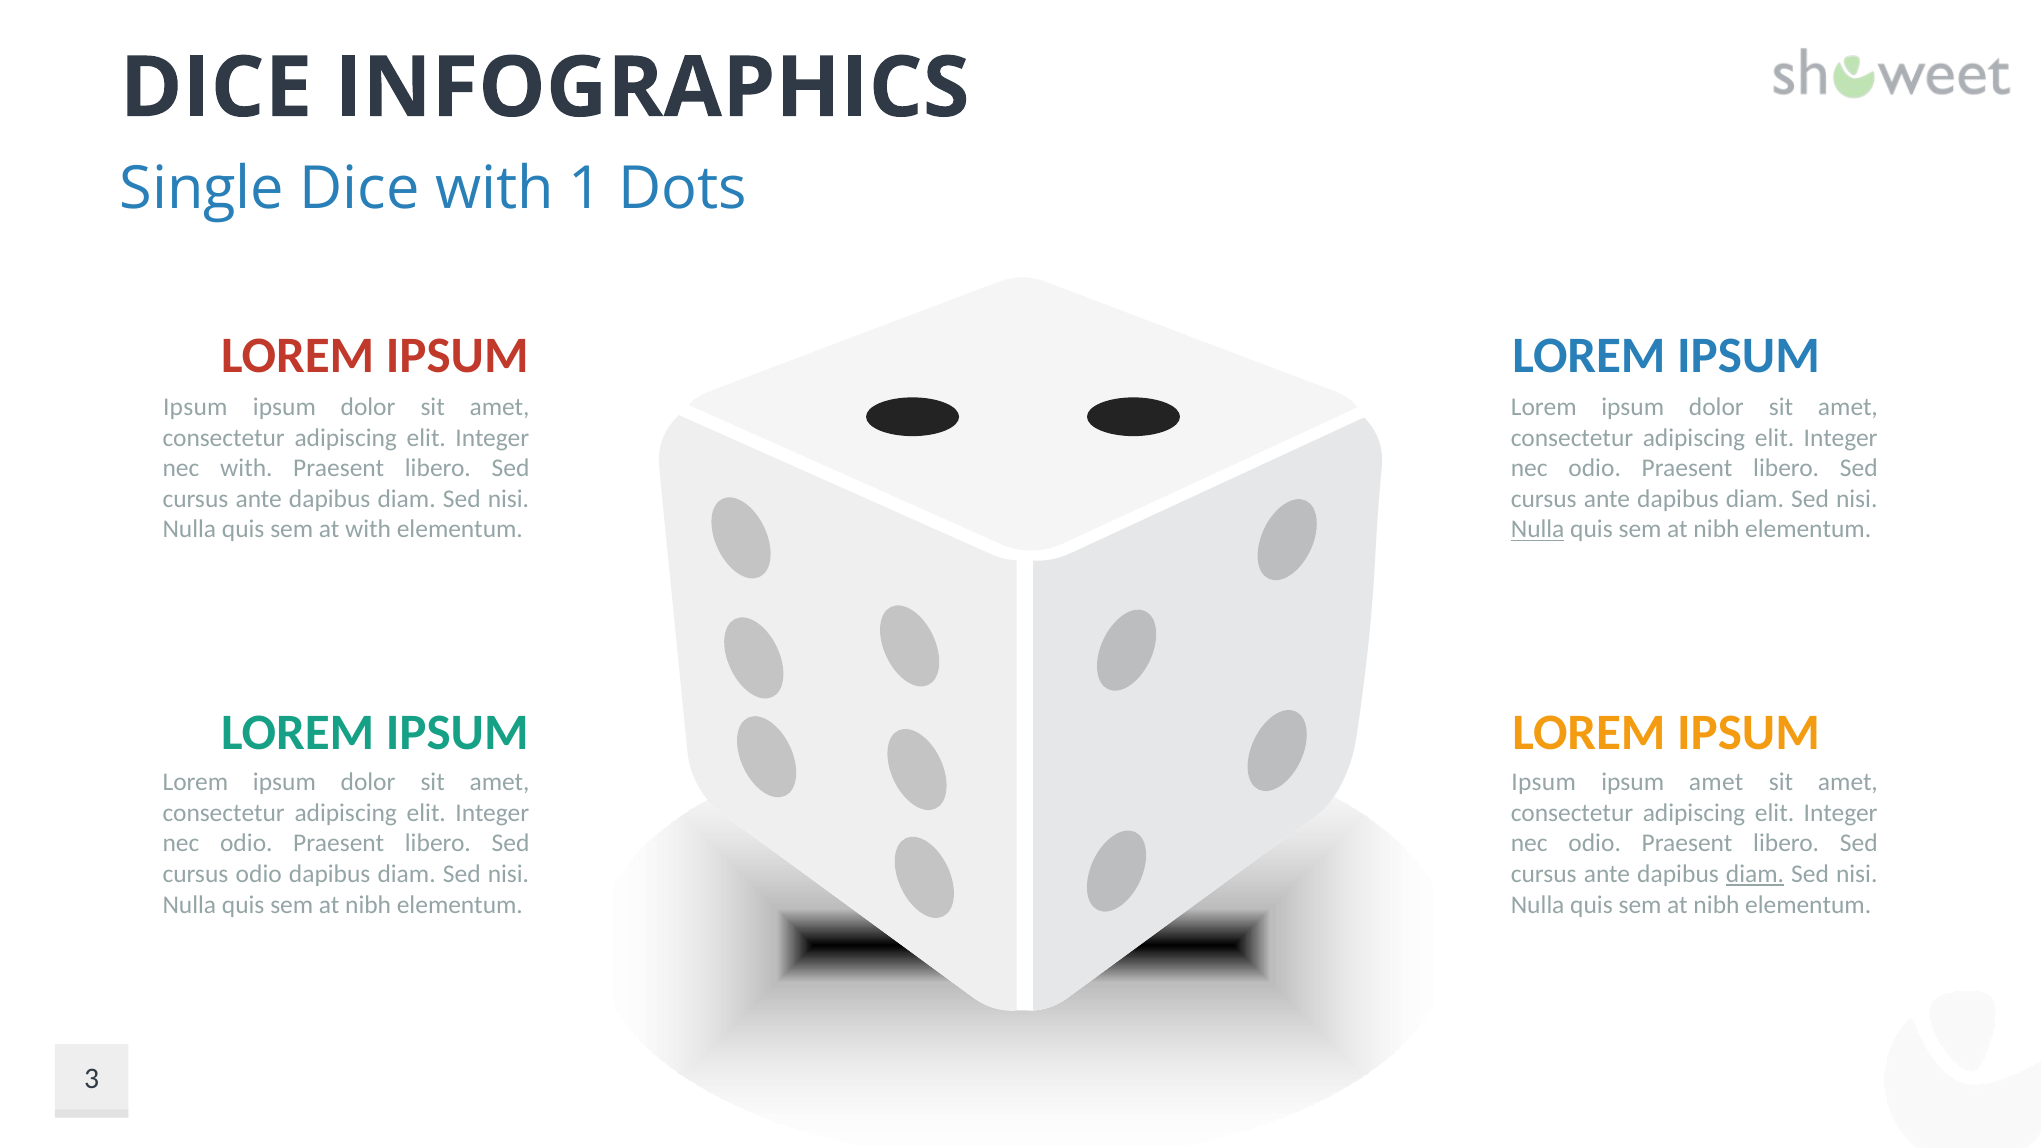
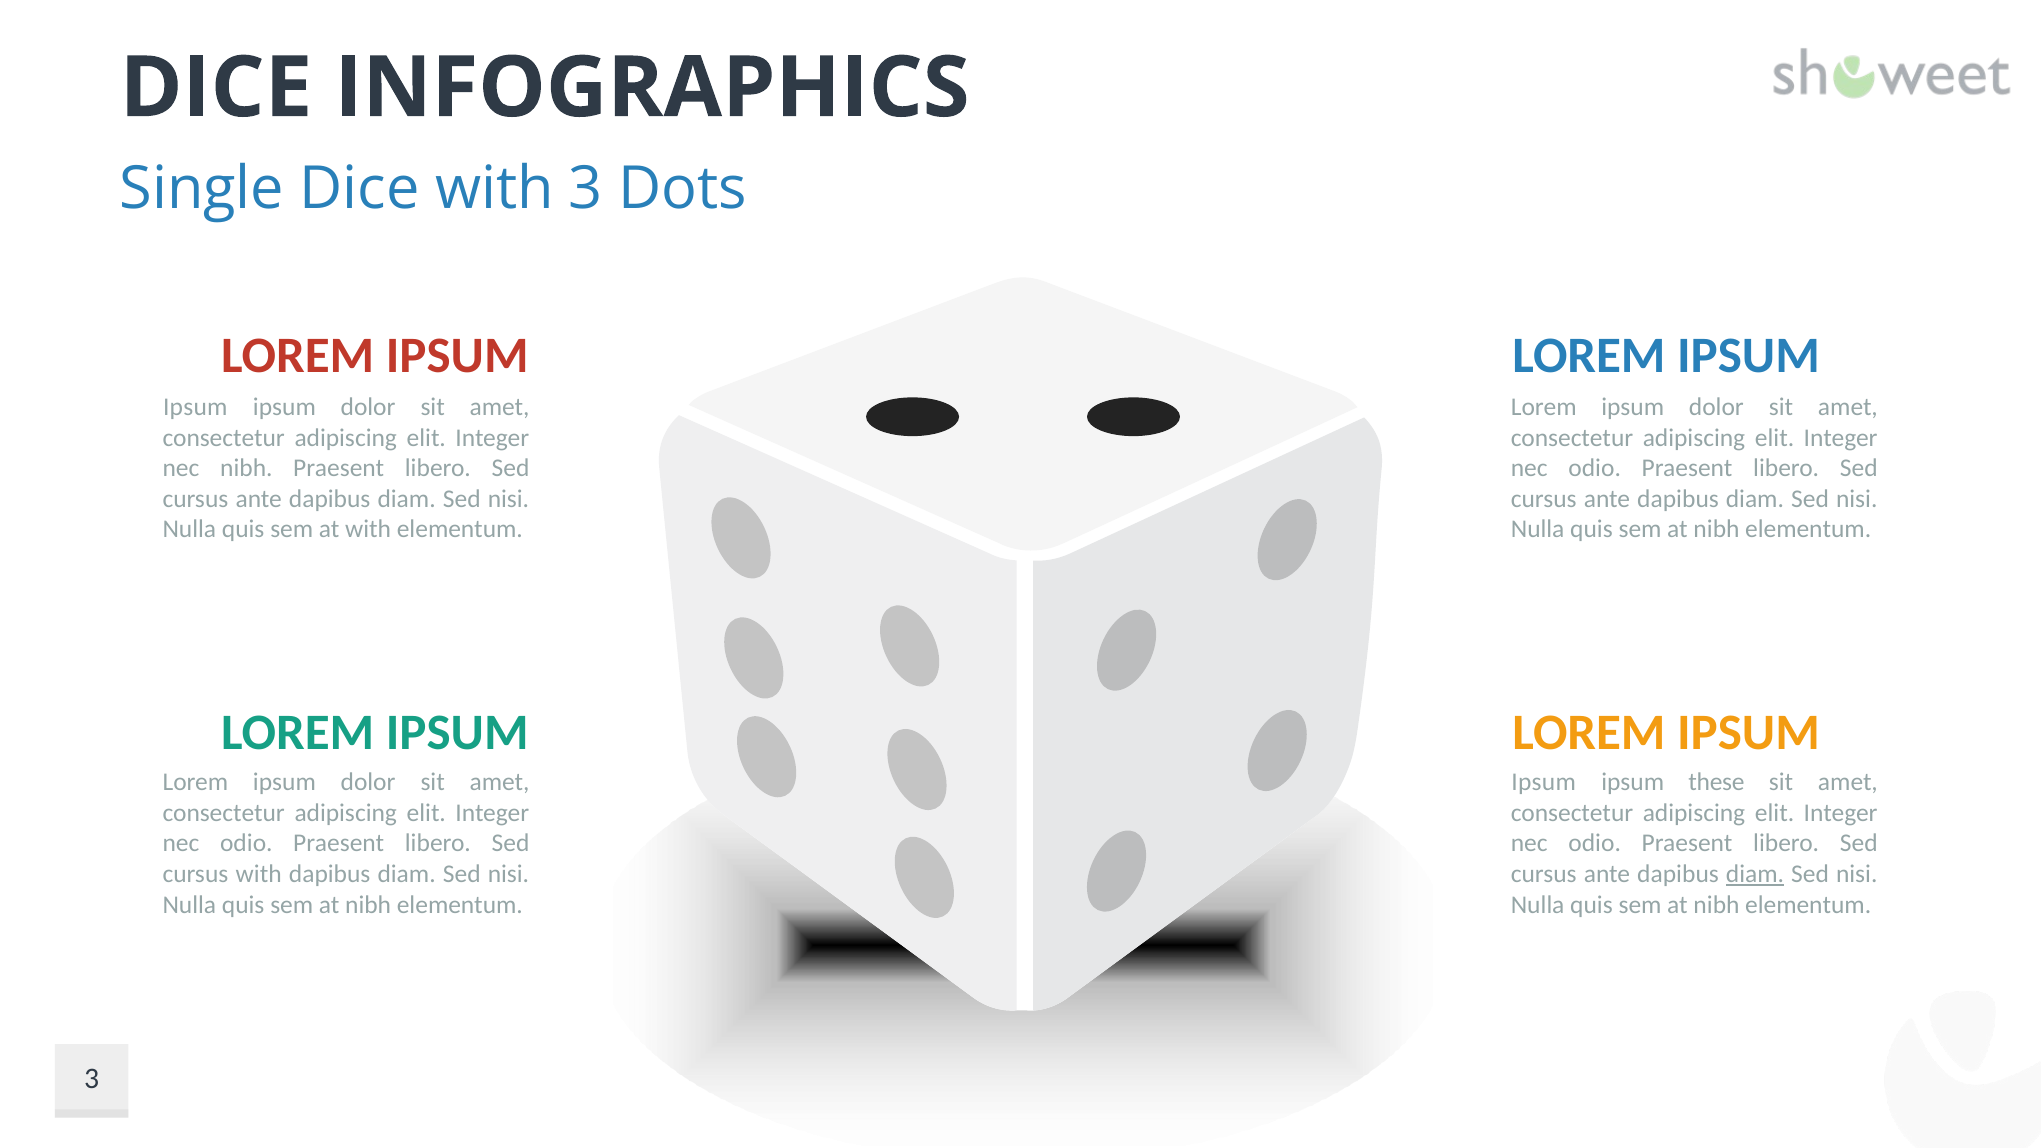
with 1: 1 -> 3 (586, 189)
nec with: with -> nibh (246, 468)
Nulla underline: present -> none (1538, 530)
ipsum amet: amet -> these (1716, 782)
cursus odio: odio -> with (259, 874)
